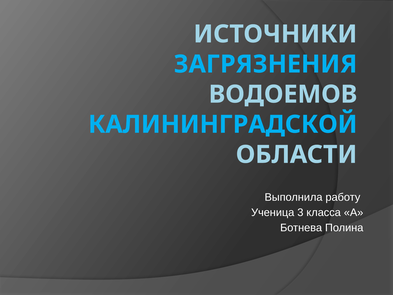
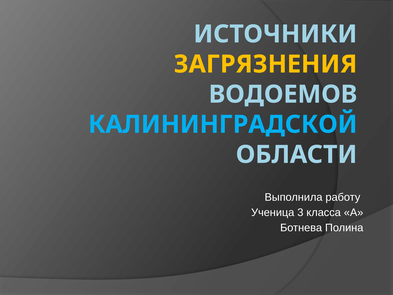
ЗАГРЯЗНЕНИЯ colour: light blue -> yellow (265, 64)
